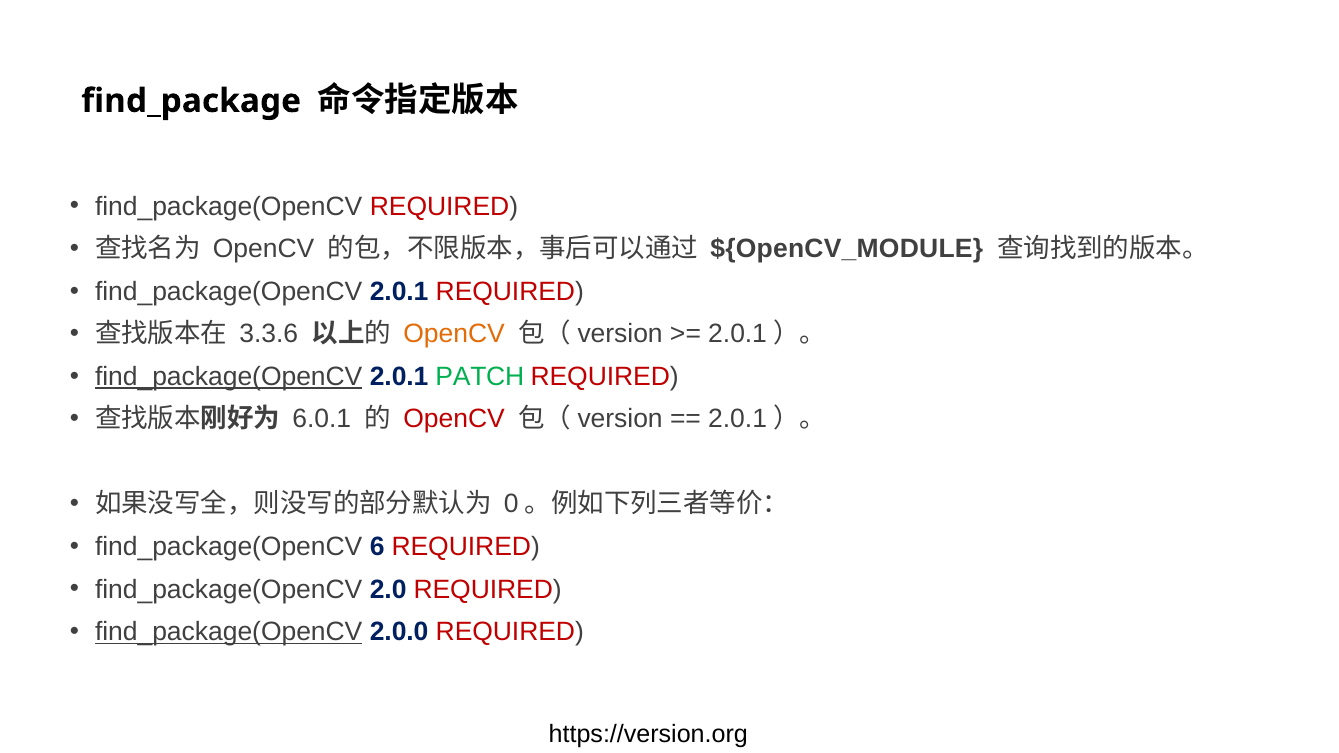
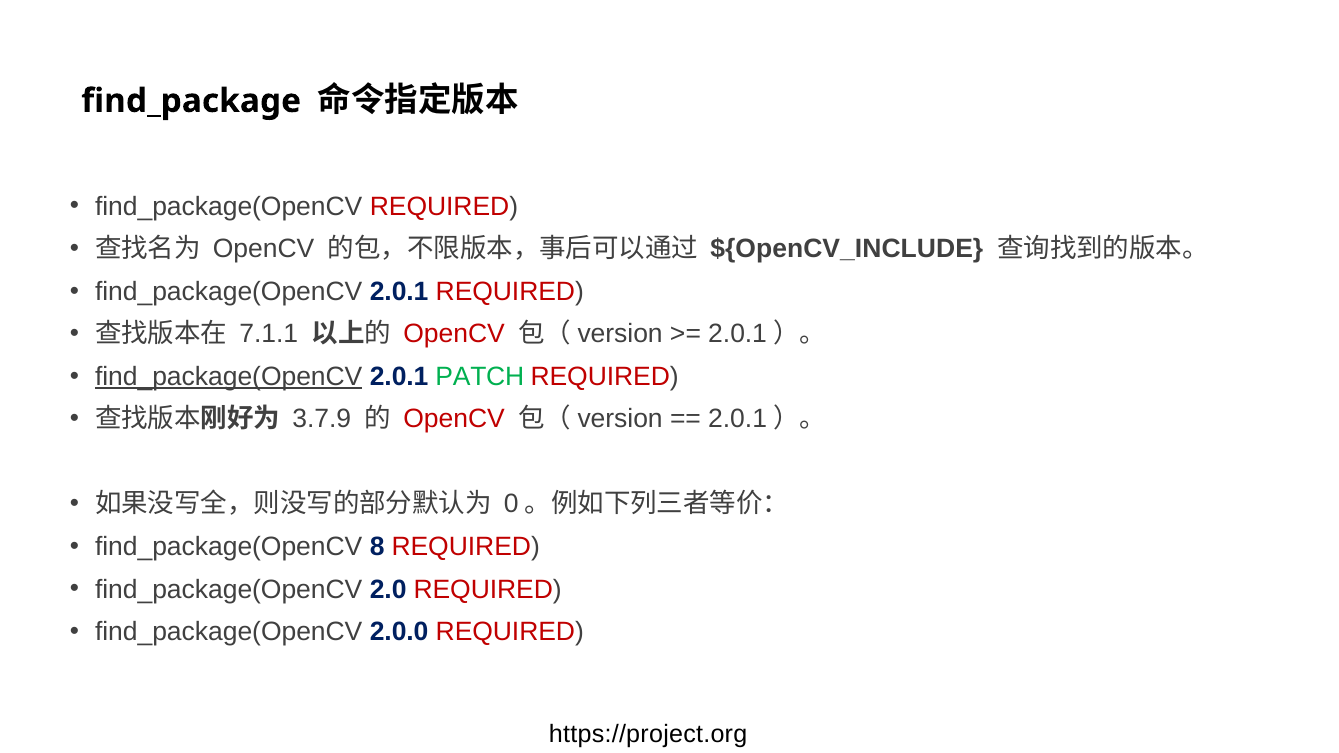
${OpenCV_MODULE: ${OpenCV_MODULE -> ${OpenCV_INCLUDE (847, 249)
3.3.6: 3.3.6 -> 7.1.1 (269, 334)
OpenCV colour: orange -> red (454, 334)
6.0.1: 6.0.1 -> 3.7.9 (322, 419)
6: 6 -> 8 (377, 547)
find_package(OpenCV underline: present -> none (229, 632)
https://version.org: https://version.org -> https://project.org (648, 734)
